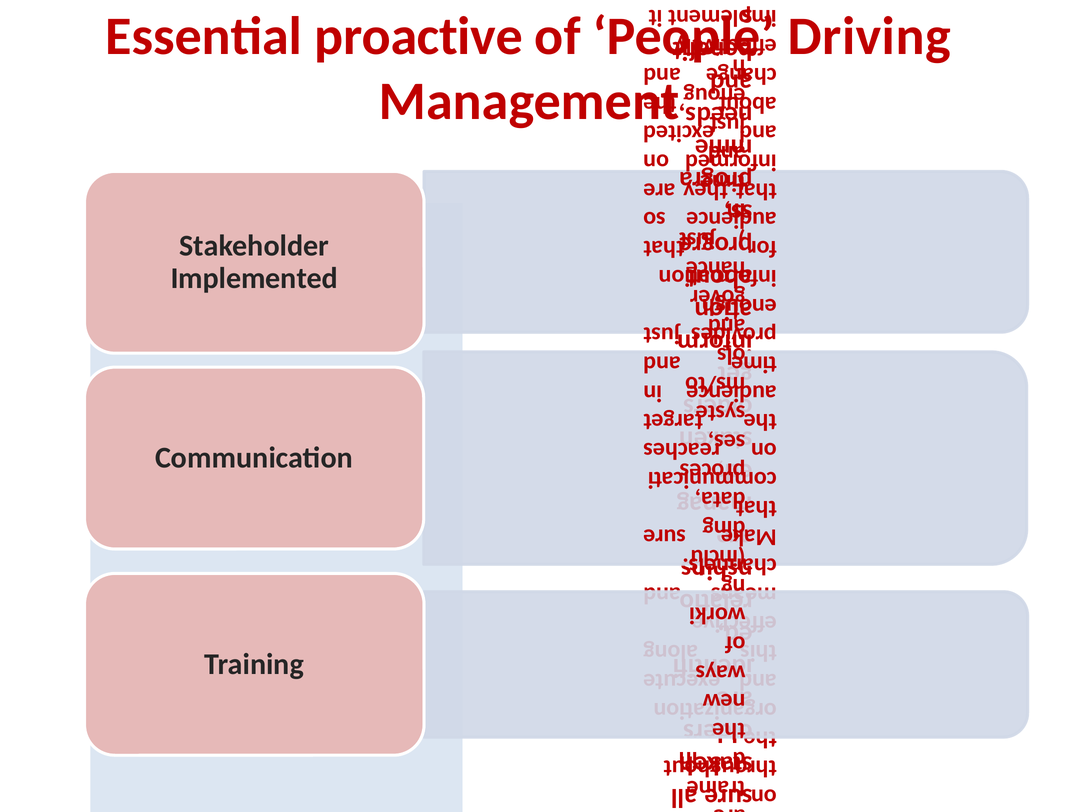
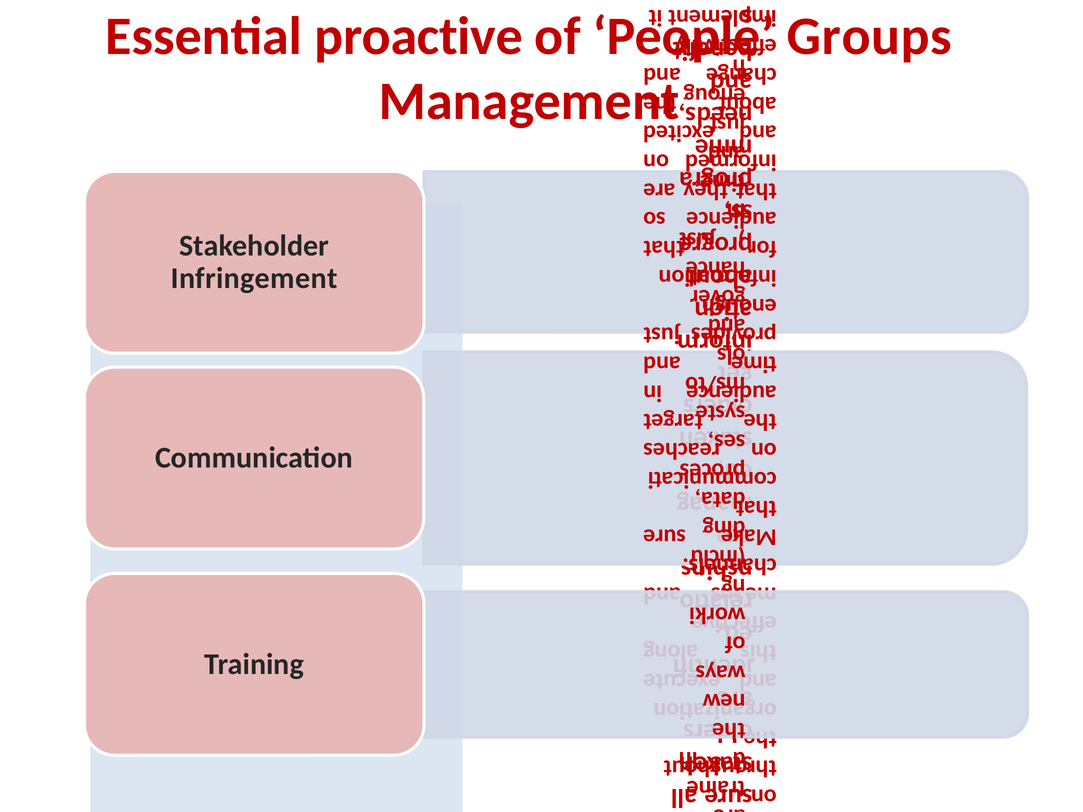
Driving: Driving -> Groups (869, 36)
Implemented: Implemented -> Infringement (254, 278)
